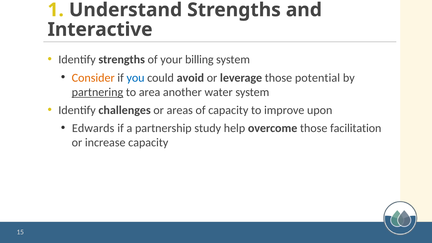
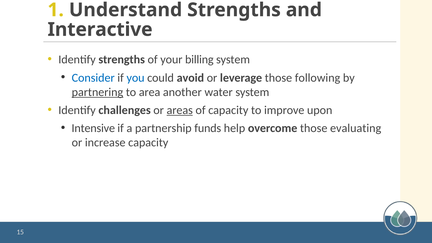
Consider colour: orange -> blue (93, 78)
potential: potential -> following (318, 78)
areas underline: none -> present (180, 110)
Edwards: Edwards -> Intensive (93, 128)
study: study -> funds (208, 128)
facilitation: facilitation -> evaluating (356, 128)
